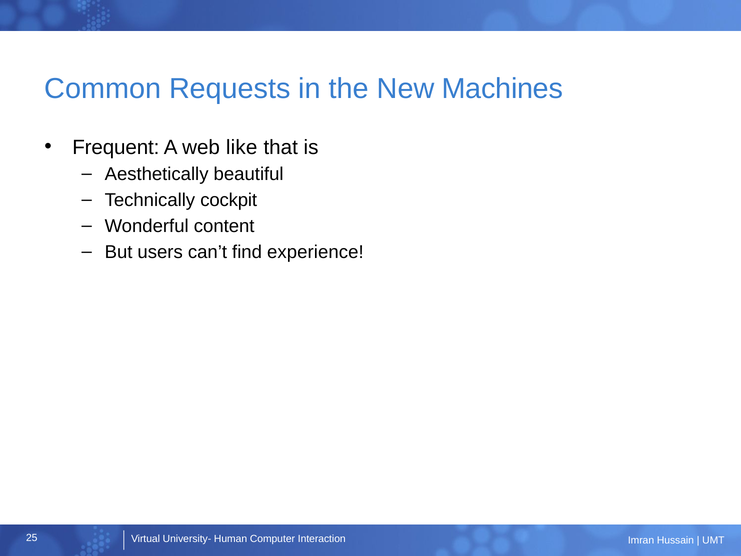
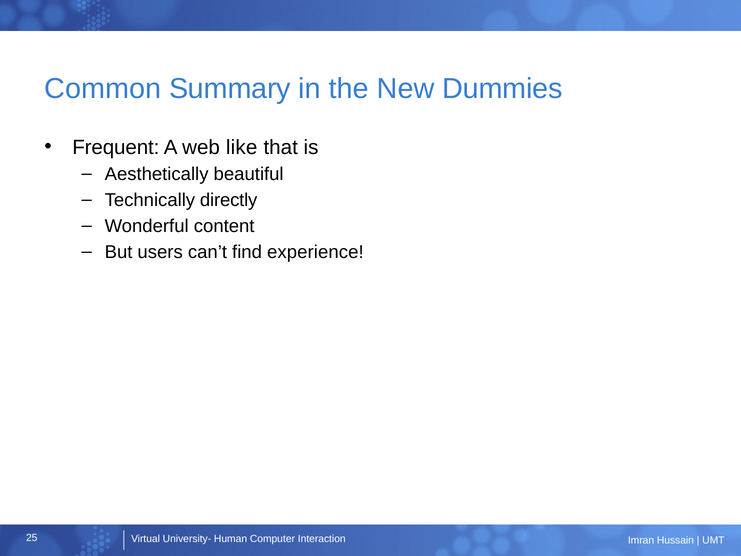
Requests: Requests -> Summary (230, 88)
Machines: Machines -> Dummies (502, 88)
cockpit: cockpit -> directly (229, 200)
